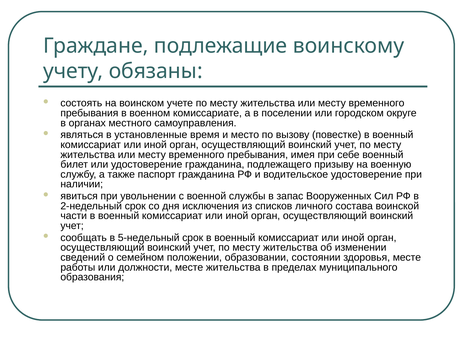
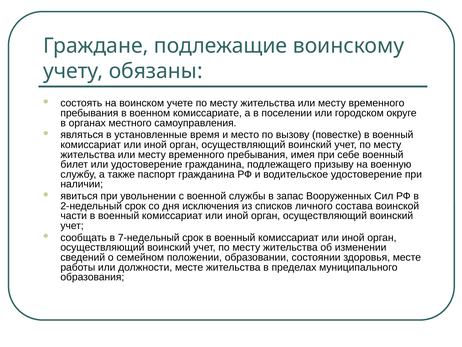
5-недельный: 5-недельный -> 7-недельный (149, 237)
